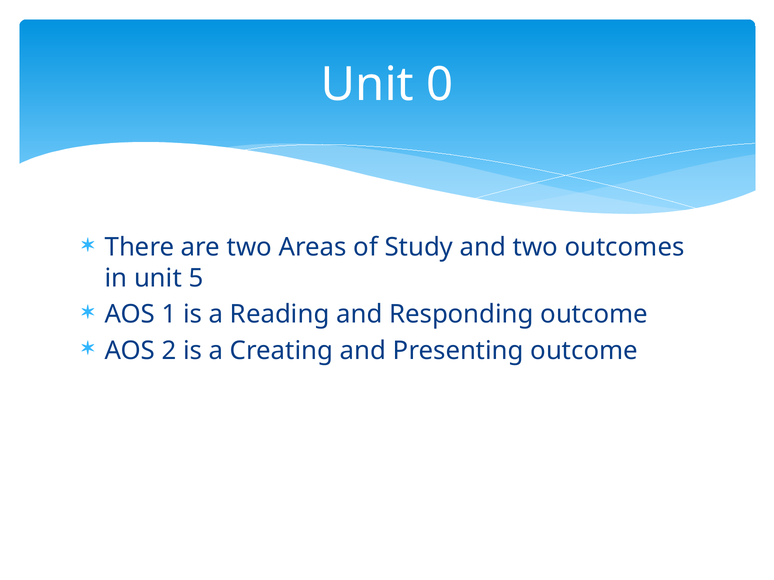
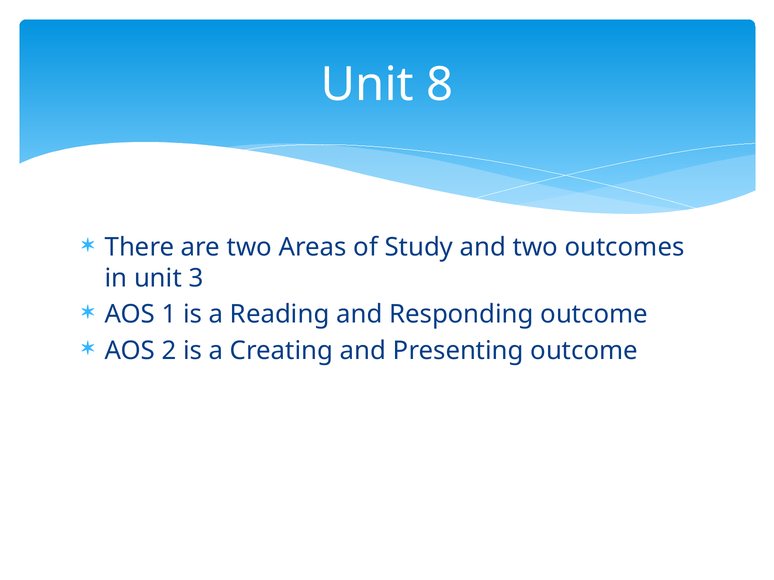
0: 0 -> 8 (440, 85)
5: 5 -> 3 (196, 279)
